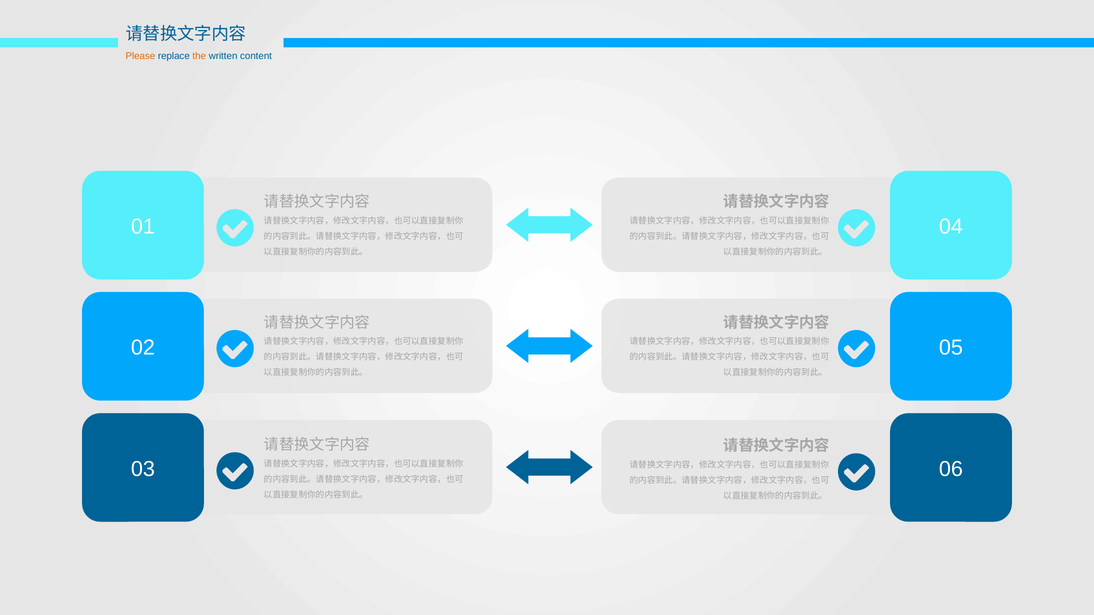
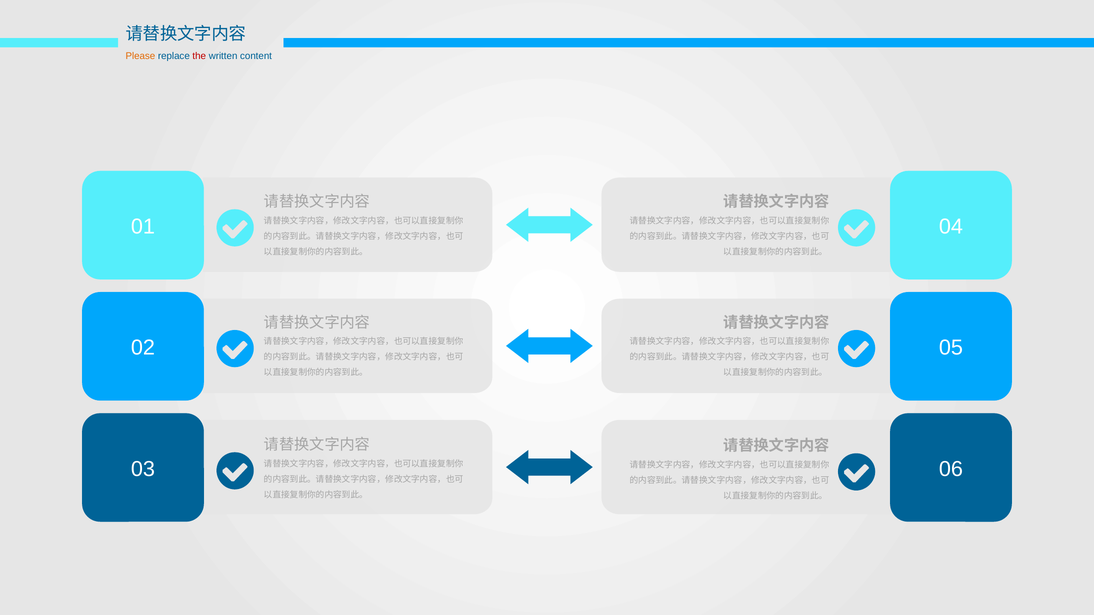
the colour: orange -> red (199, 56)
